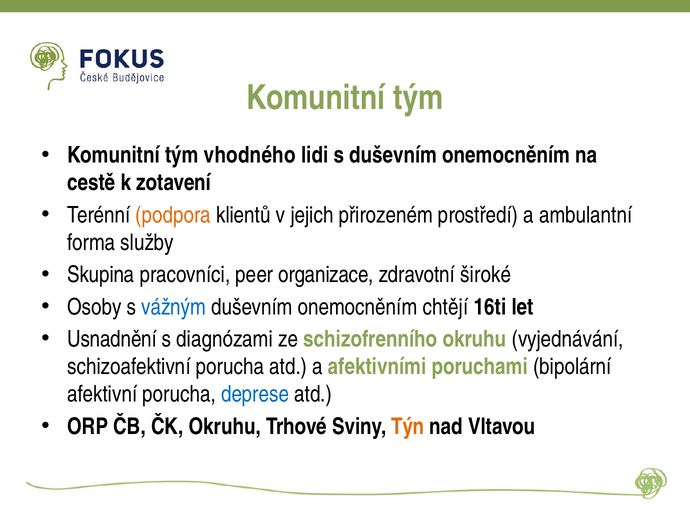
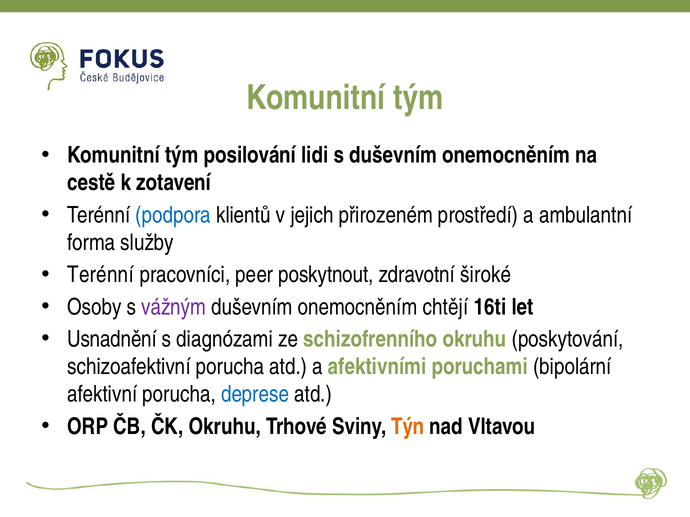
vhodného: vhodného -> posilování (250, 155)
podpora colour: orange -> blue (173, 215)
Skupina: Skupina -> Terénní (101, 275)
organizace: organizace -> poskytnout (326, 275)
vážným colour: blue -> purple (174, 307)
vyjednávání: vyjednávání -> poskytování (568, 339)
